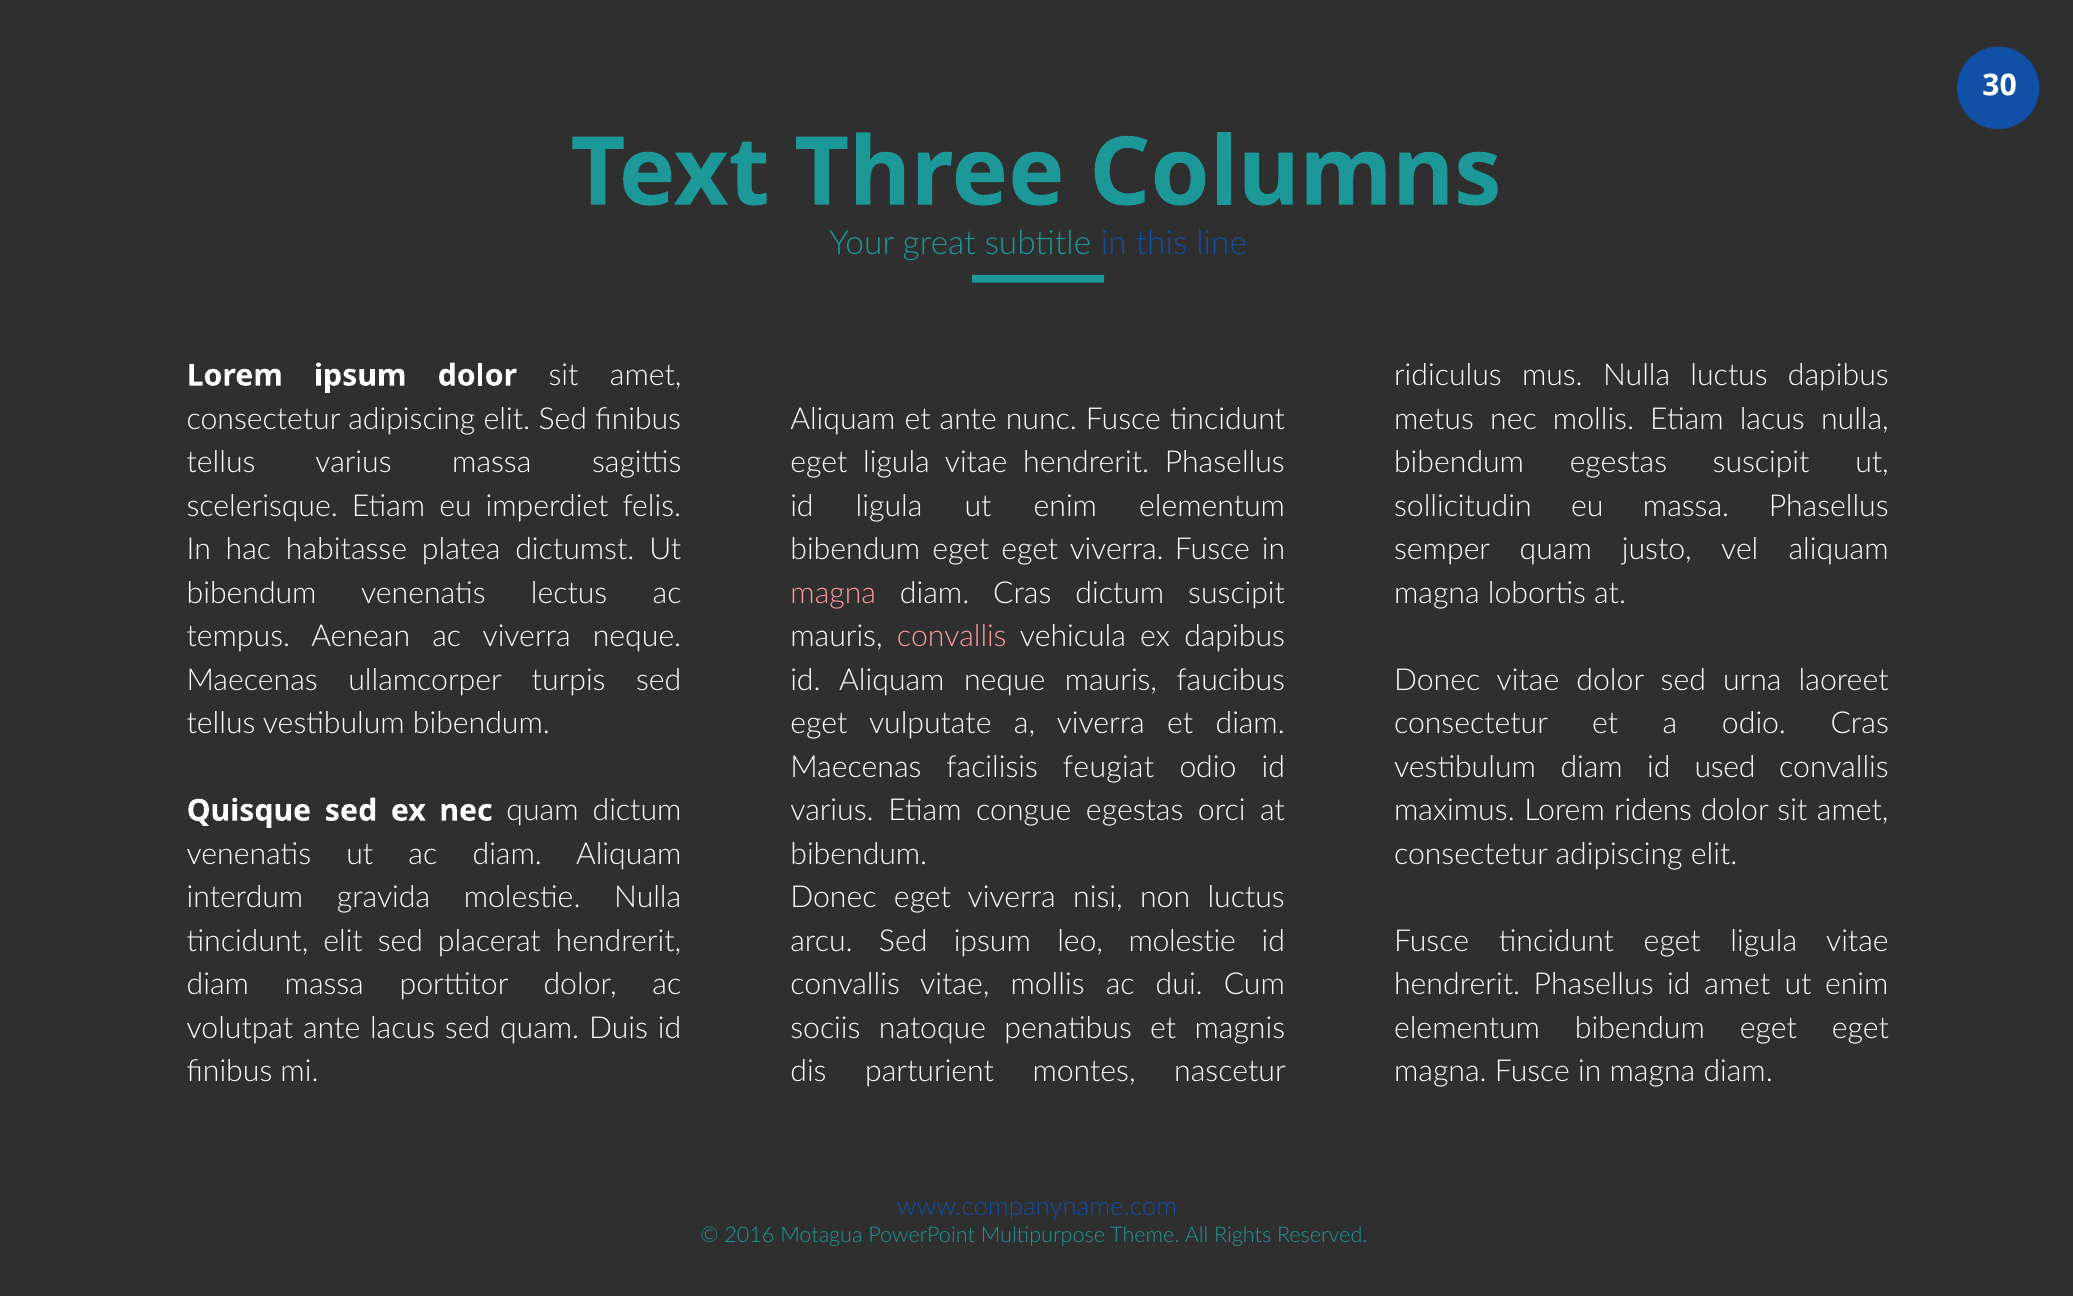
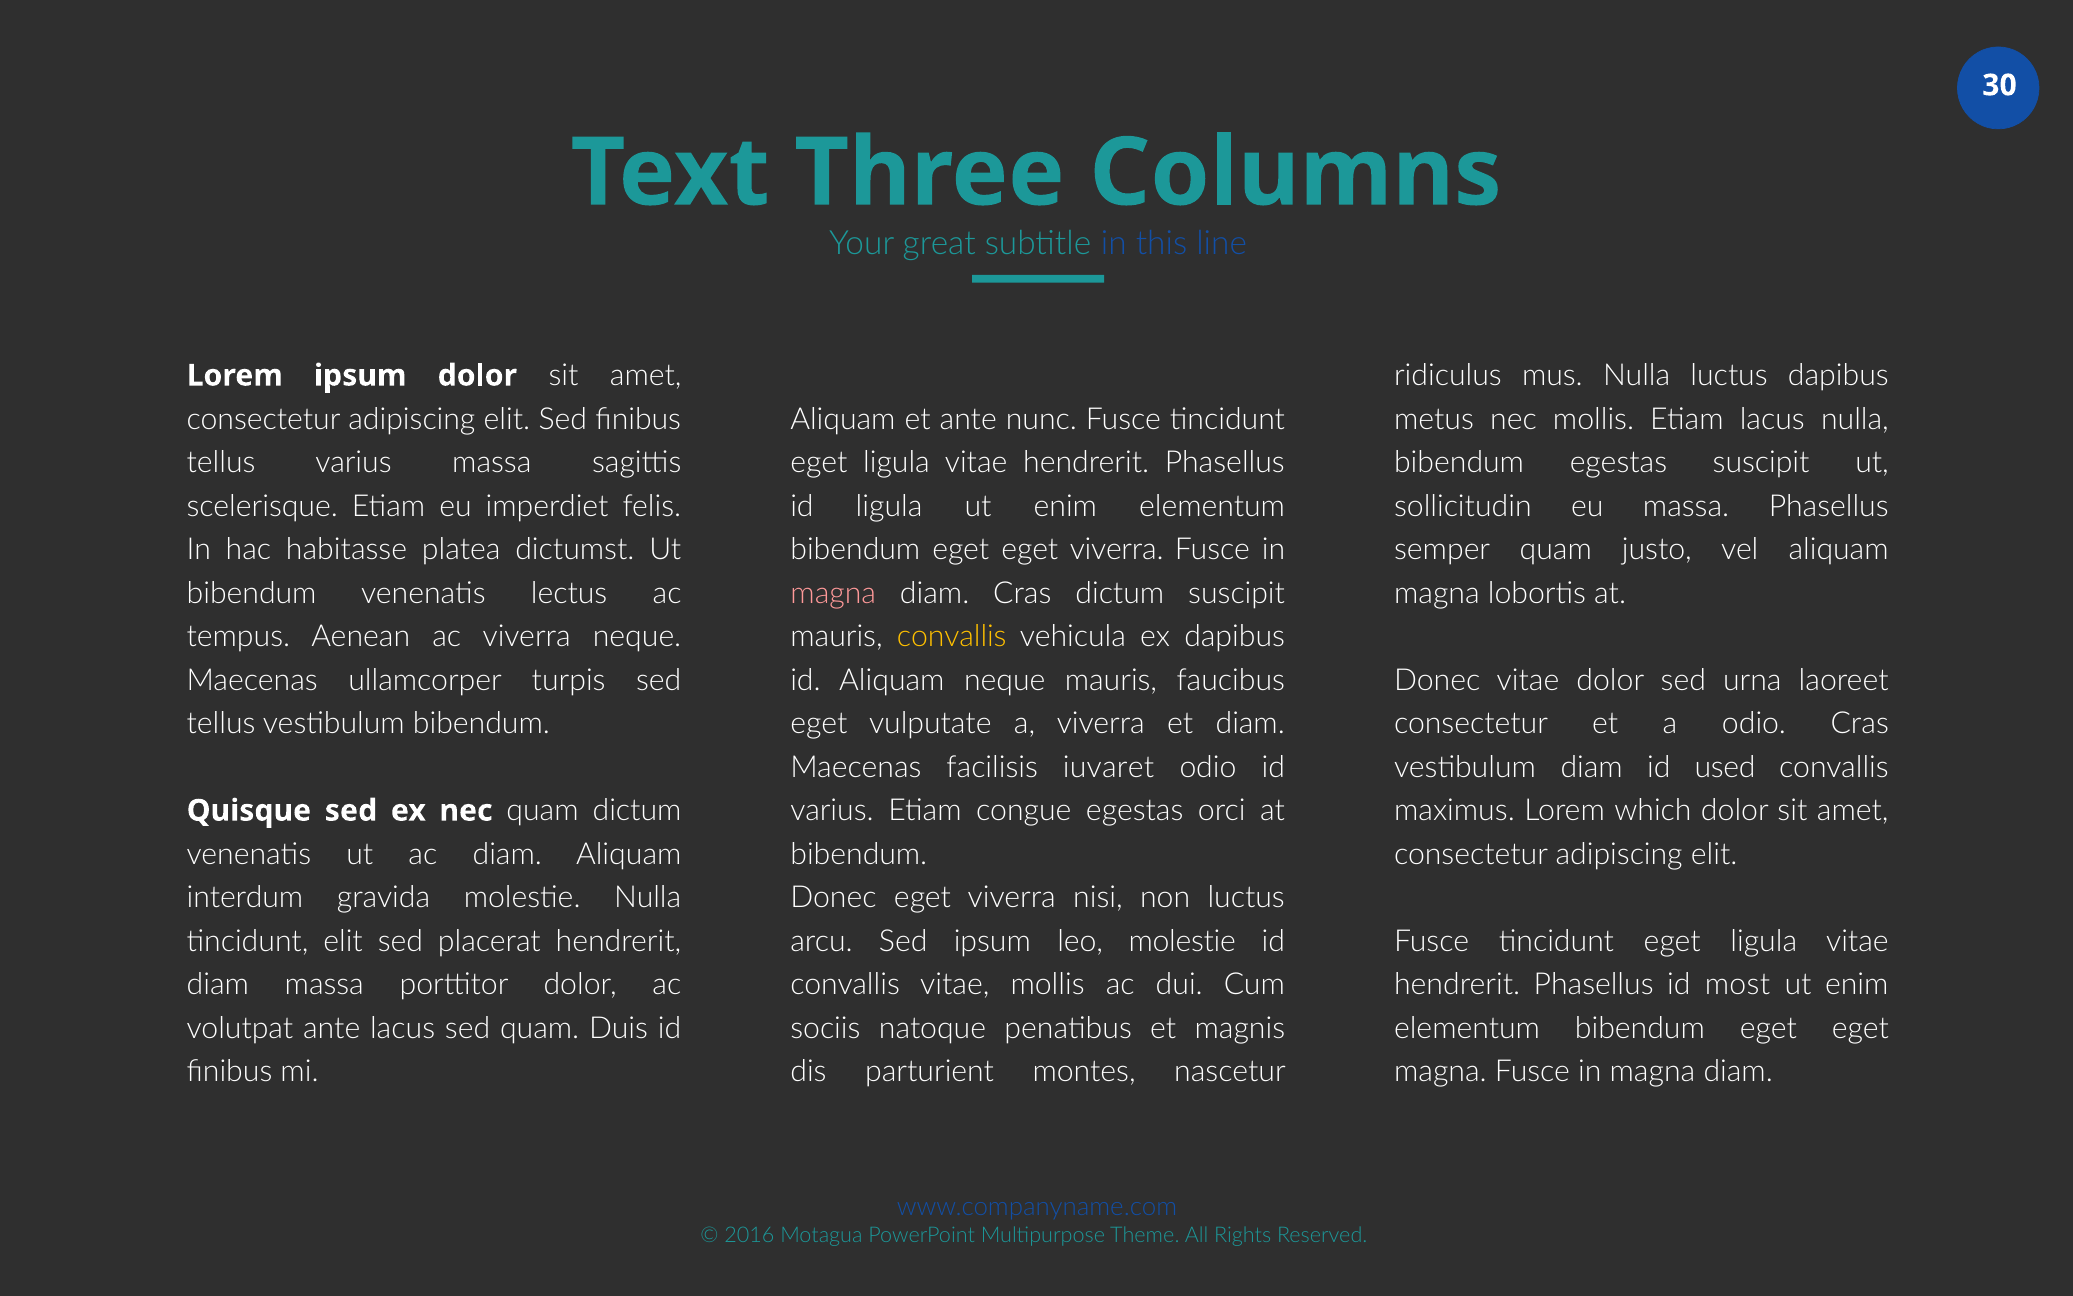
convallis colour: pink -> yellow (952, 636)
feugiat: feugiat -> iuvaret (1109, 767)
ridens: ridens -> which (1653, 810)
id amet: amet -> most (1737, 984)
